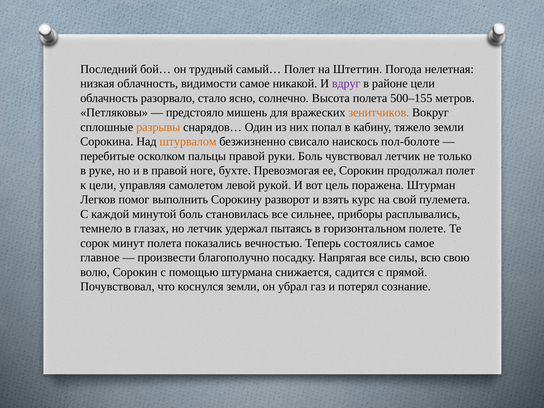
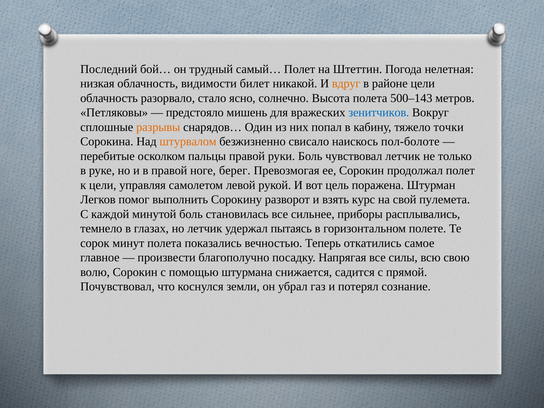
видимости самое: самое -> билет (255, 84)
вдруг colour: purple -> orange (346, 84)
500–155: 500–155 -> 500–143 (411, 98)
зенитчиков colour: orange -> blue (379, 113)
тяжело земли: земли -> точки (449, 127)
бухте: бухте -> берег (235, 171)
состоялись: состоялись -> откатились (373, 243)
